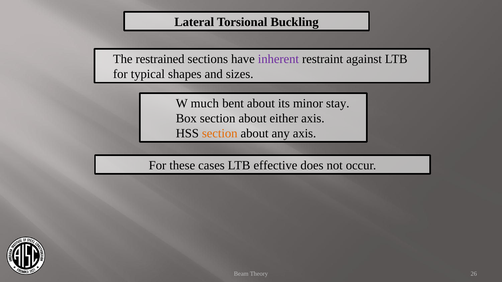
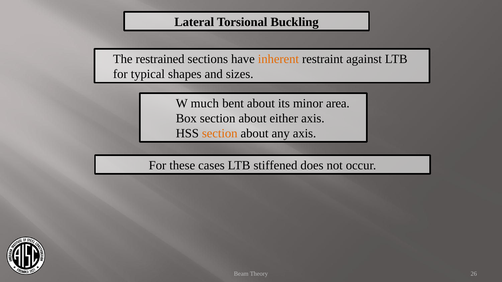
inherent colour: purple -> orange (278, 59)
stay: stay -> area (338, 104)
effective: effective -> stiffened (275, 166)
